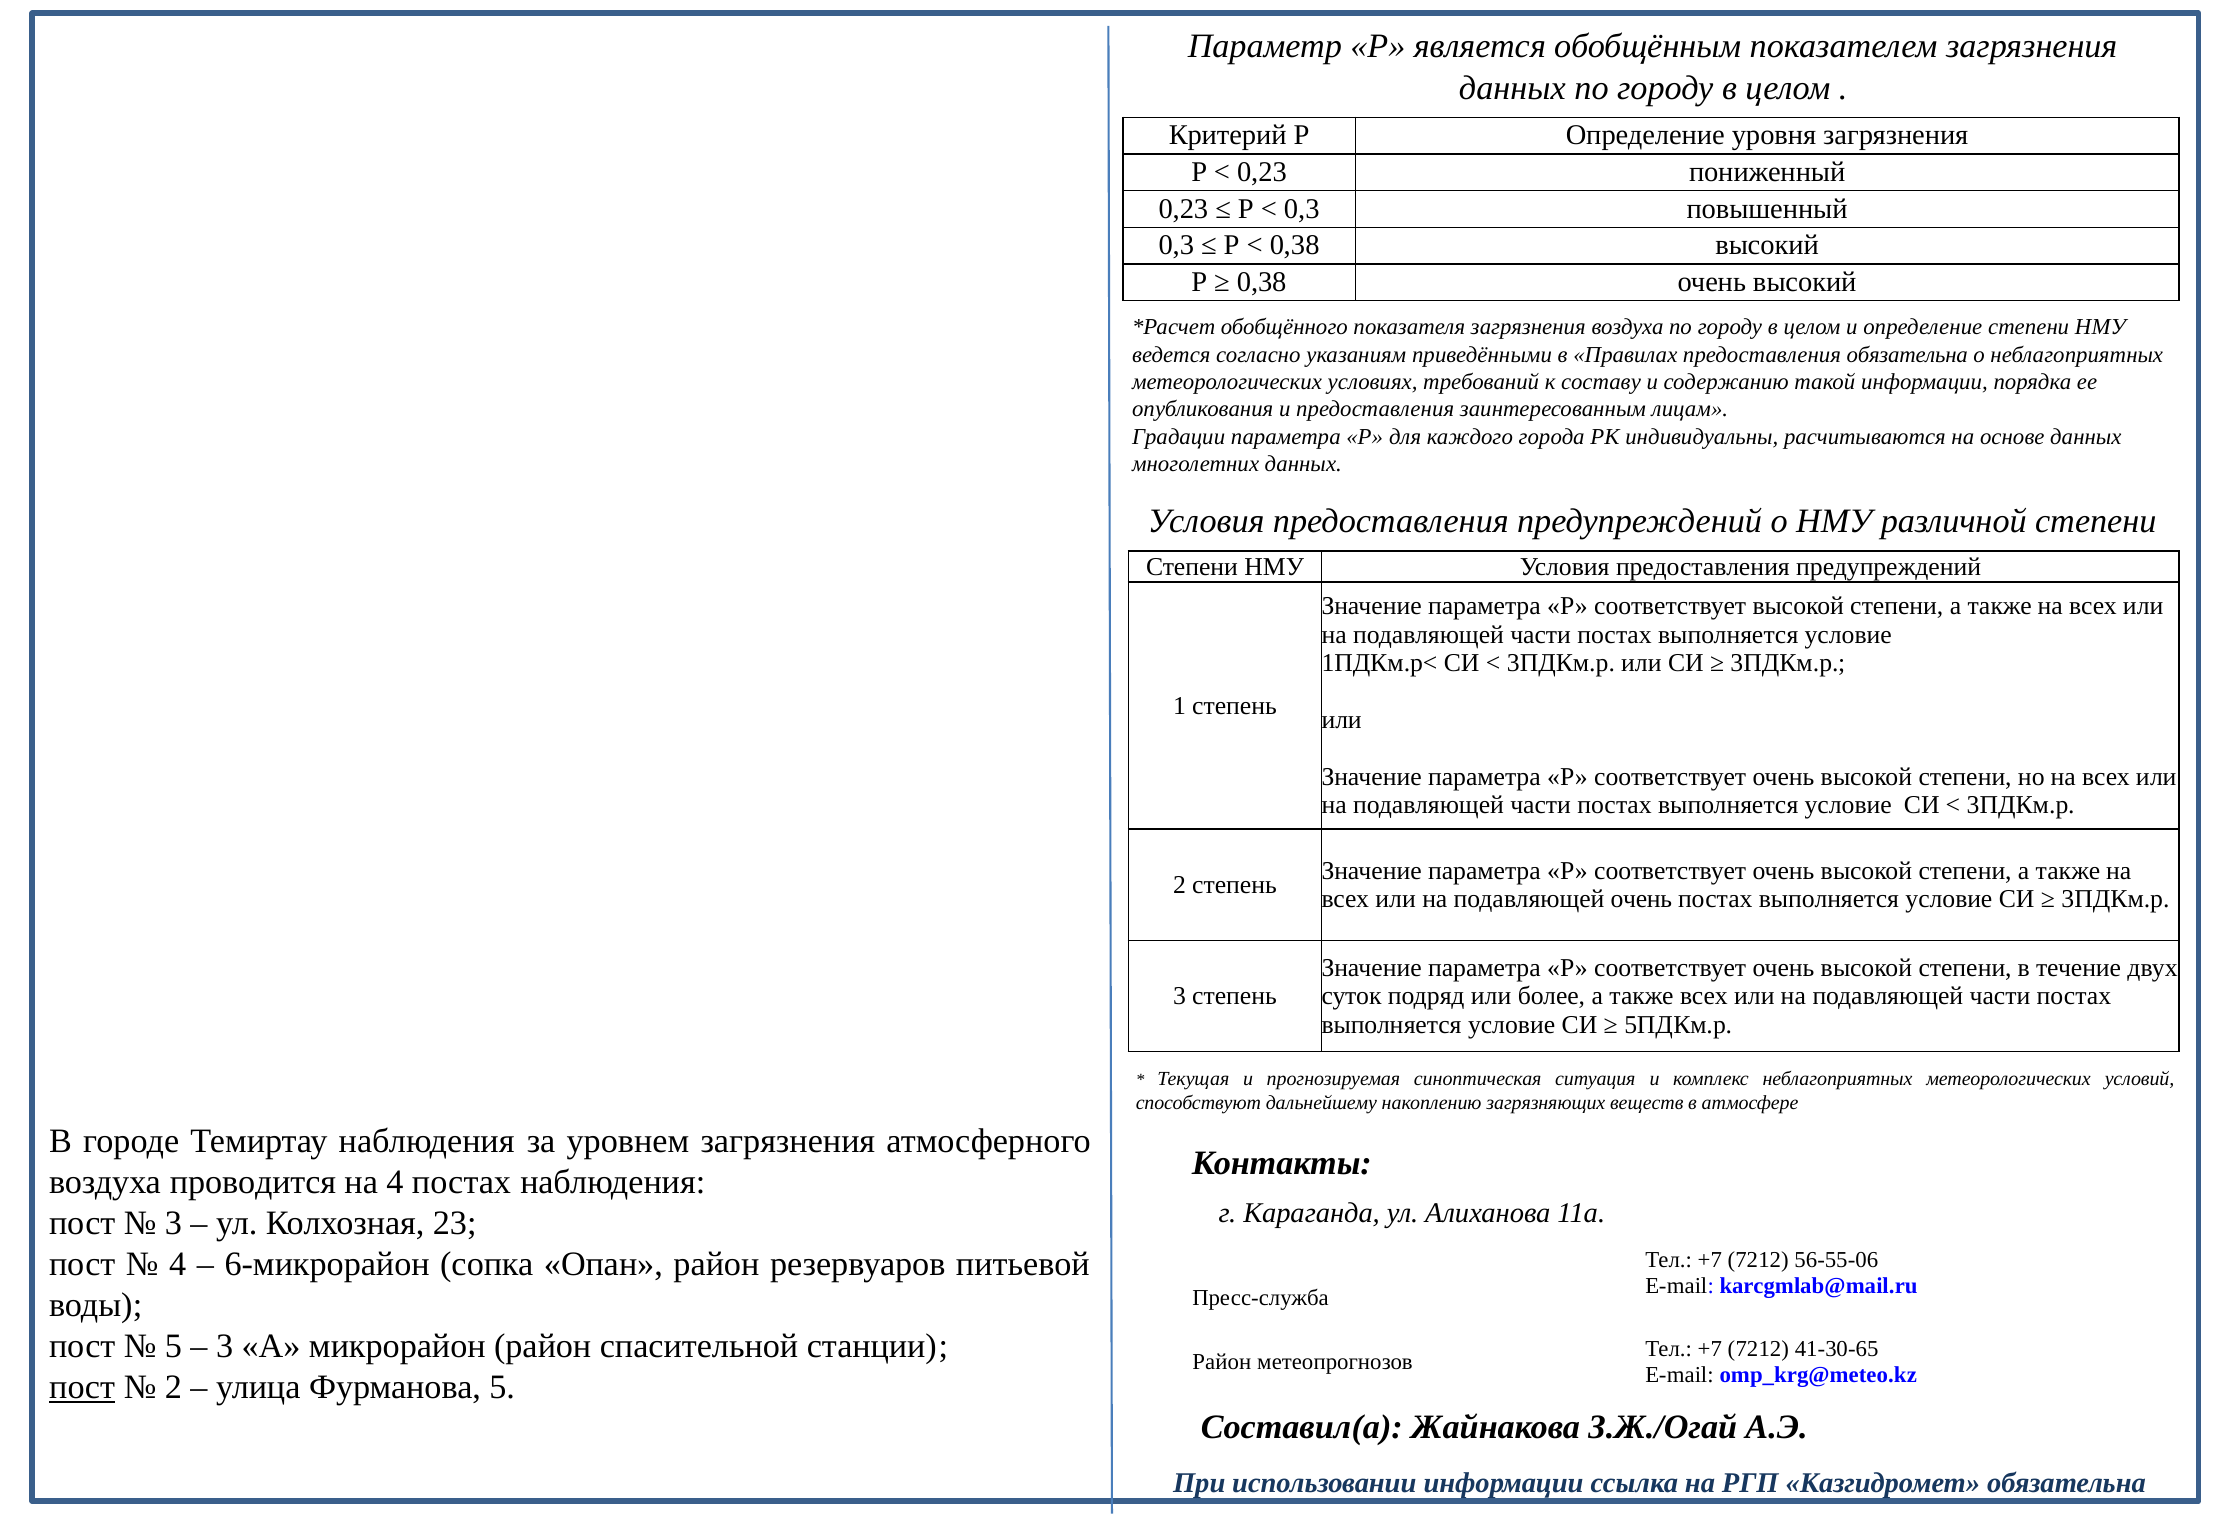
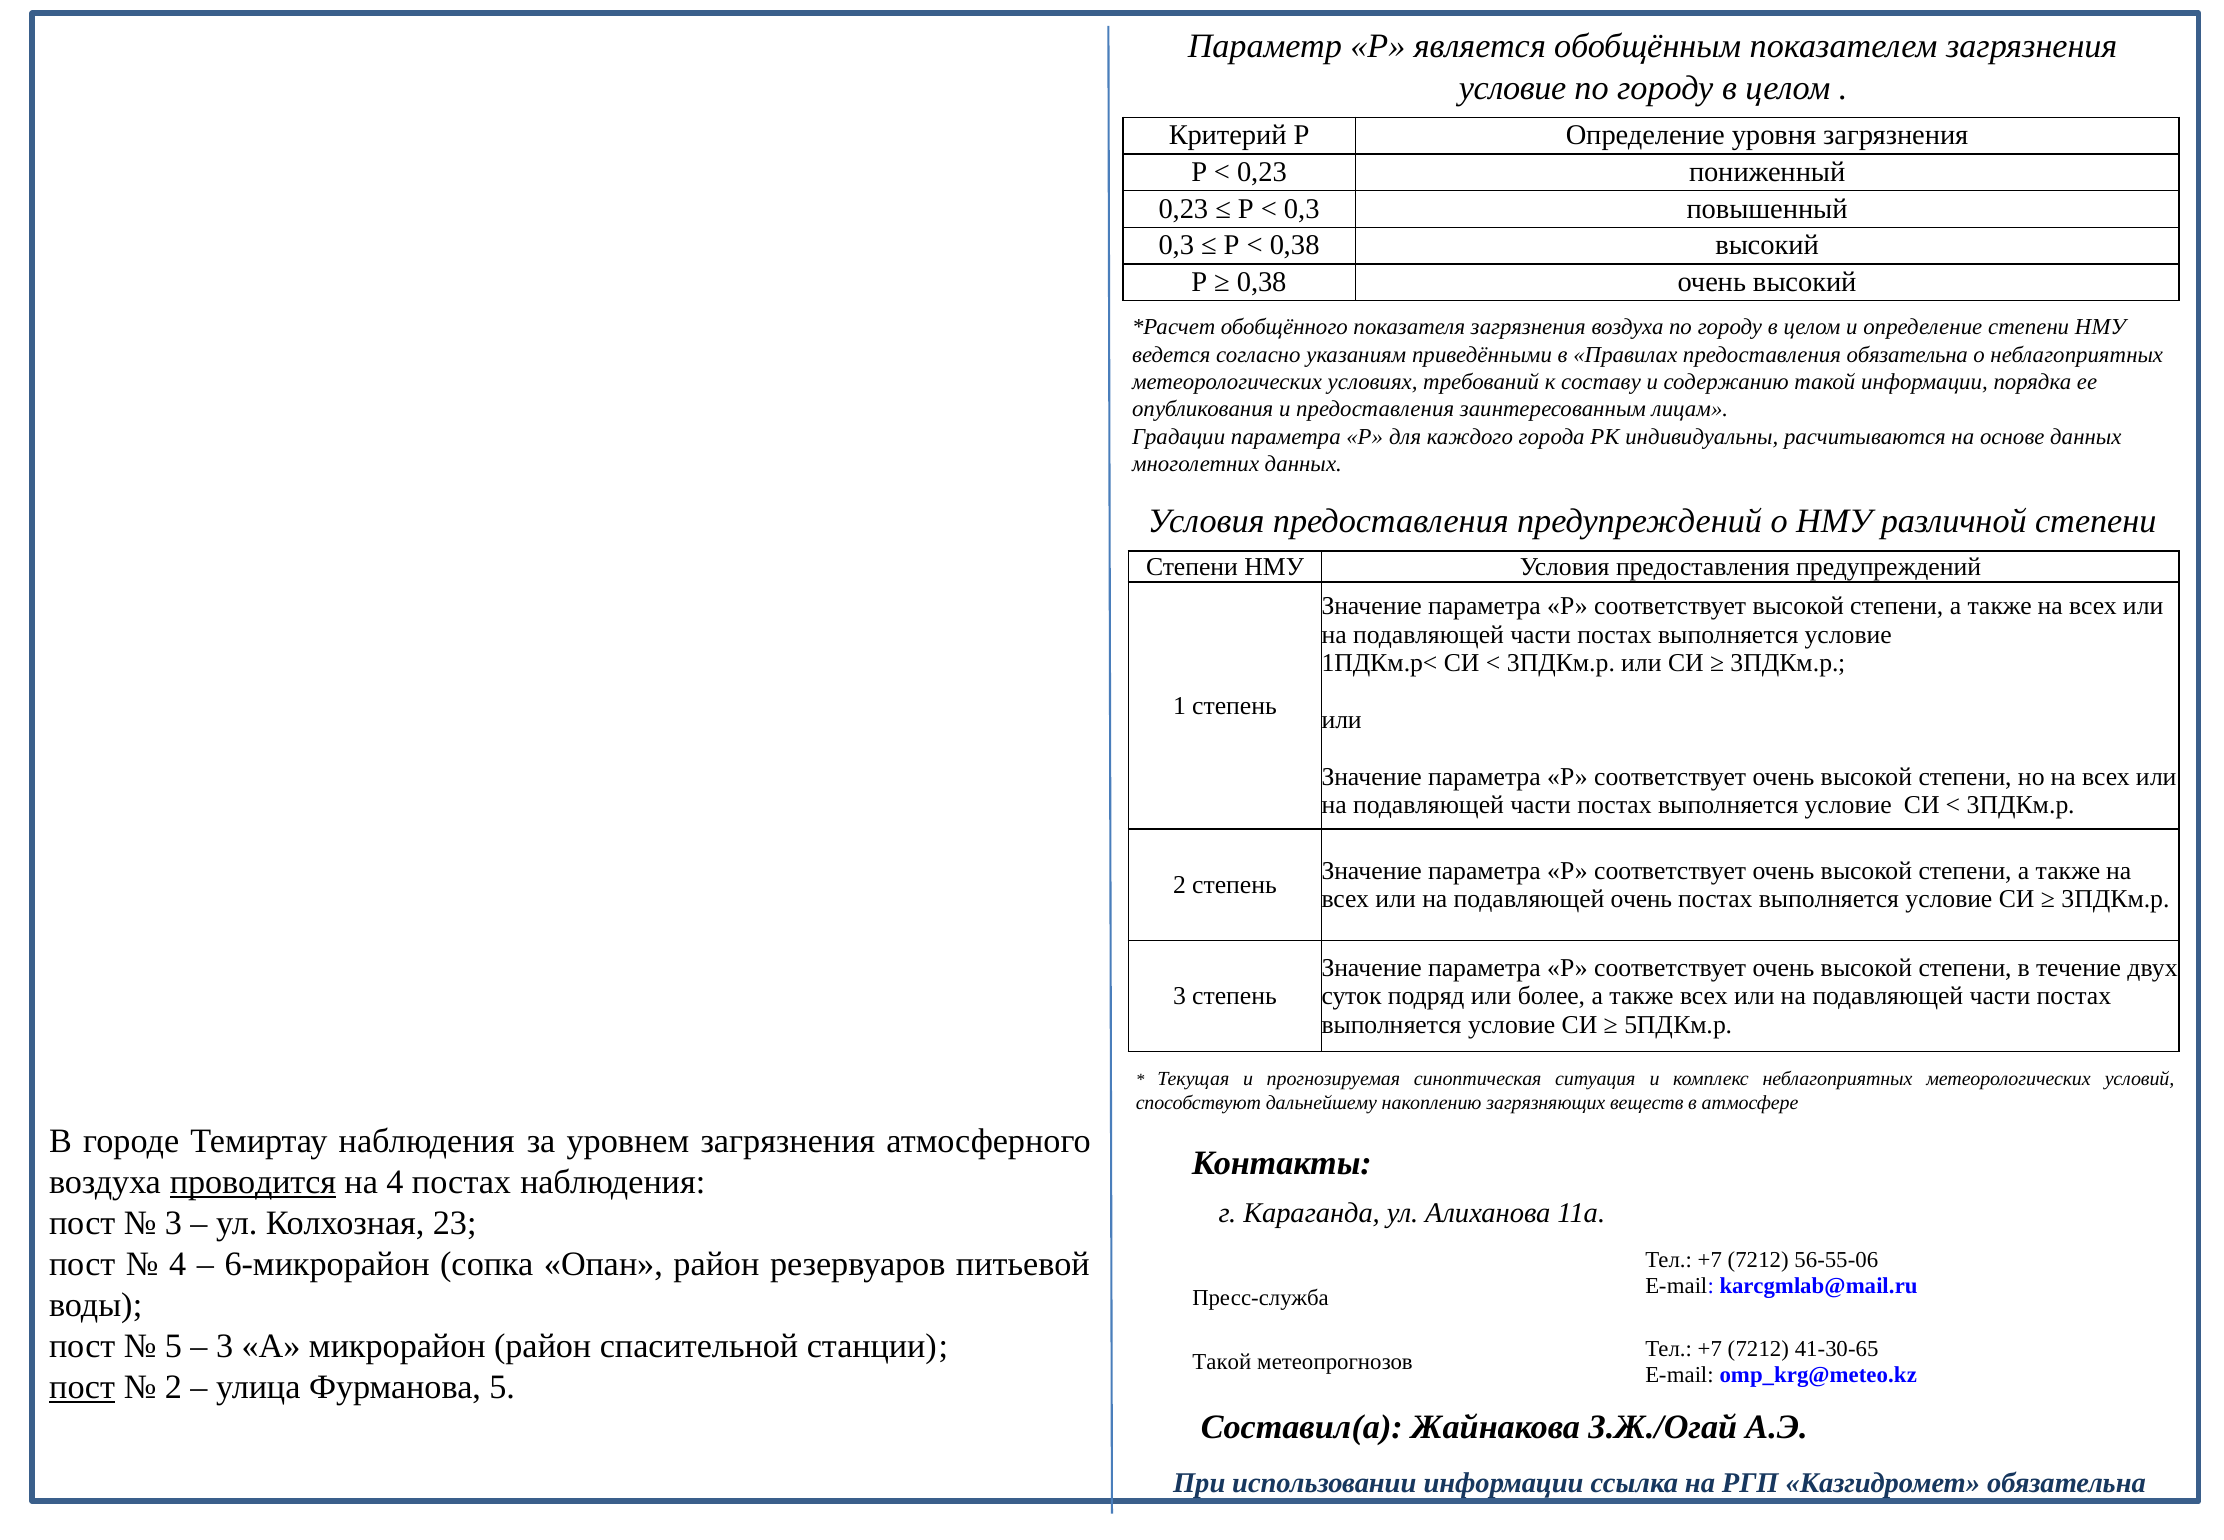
данных: данных -> условие (1513, 88)
проводится underline: none -> present (253, 1182)
Район: Район -> Такой (1222, 1362)
